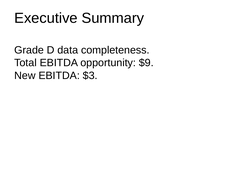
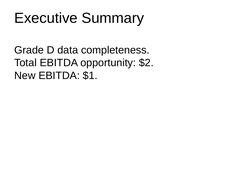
$9: $9 -> $2 (146, 63)
$3: $3 -> $1 (90, 76)
